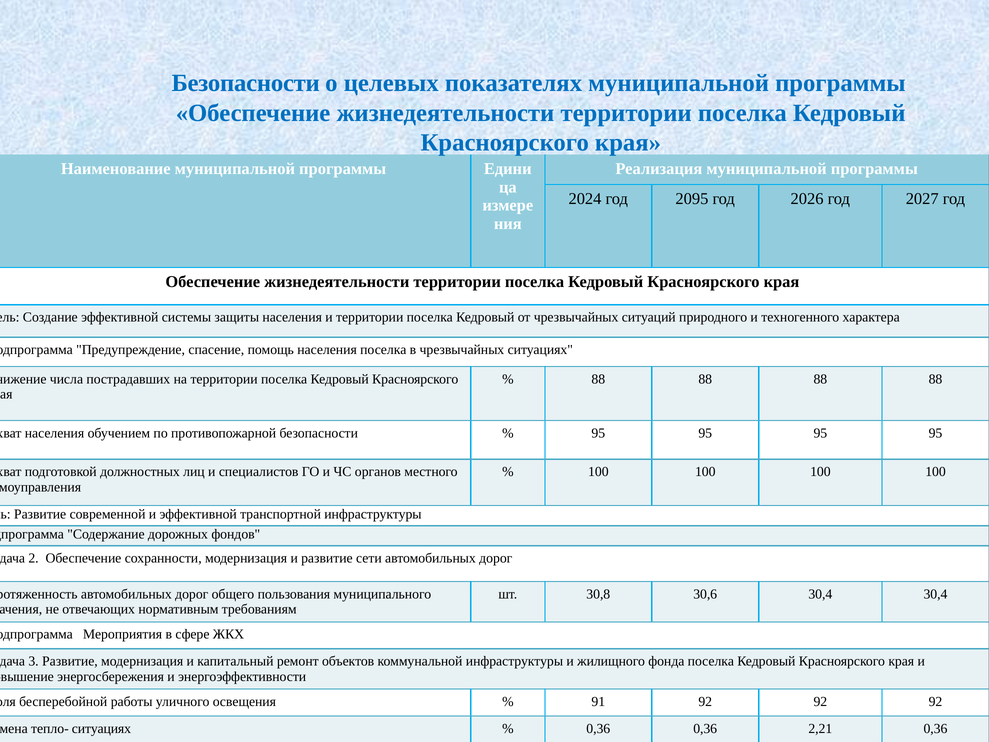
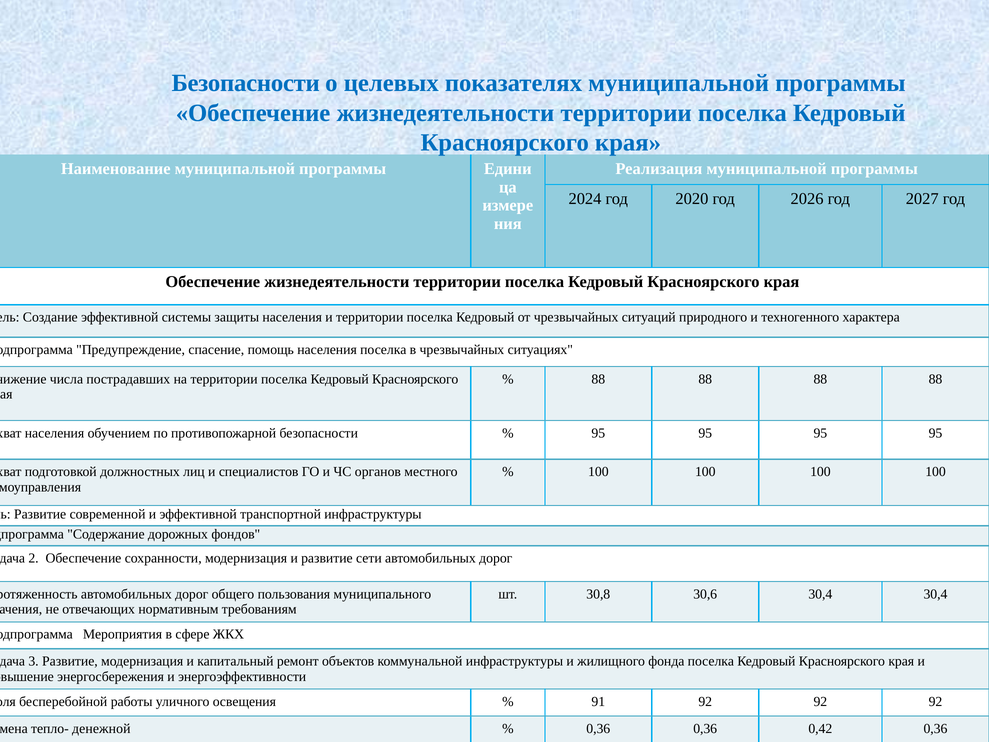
2095: 2095 -> 2020 (692, 199)
тепло- ситуациях: ситуациях -> денежной (101, 728)
2,21: 2,21 -> 0,42 (820, 728)
